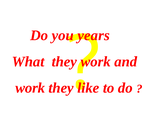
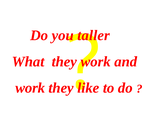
years: years -> taller (94, 35)
